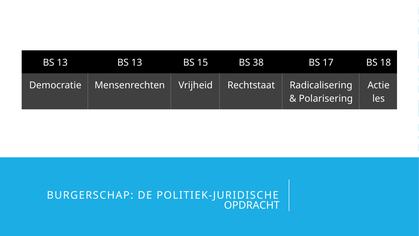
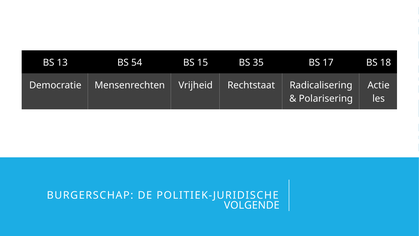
13 BS 13: 13 -> 54 (137, 62)
38: 38 -> 35 (258, 62)
OPDRACHT: OPDRACHT -> VOLGENDE (252, 205)
